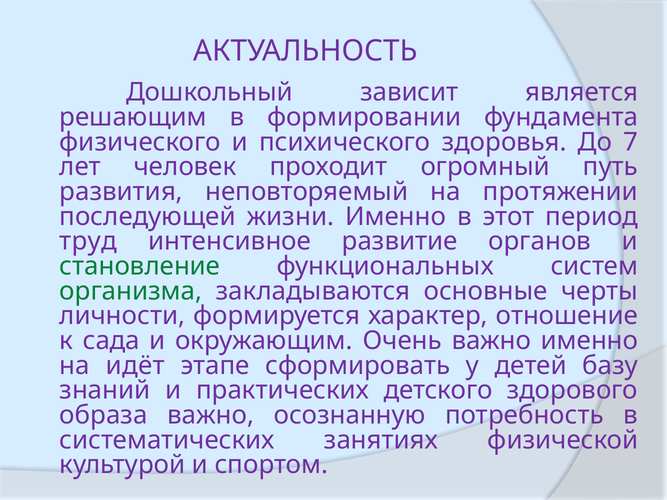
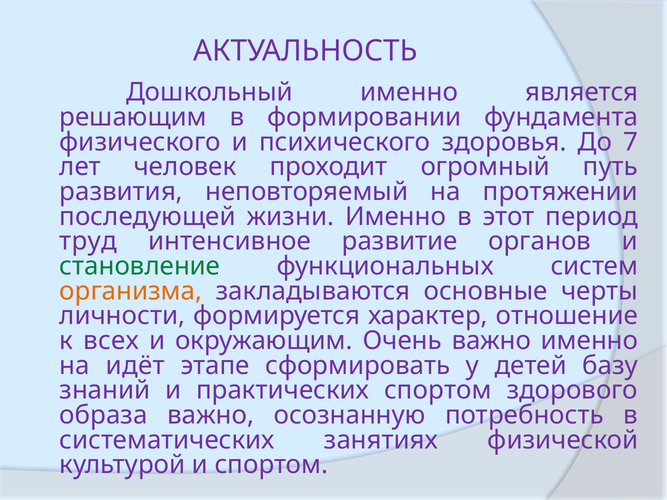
Дошкольный зависит: зависит -> именно (409, 92)
организма colour: green -> orange (131, 291)
сада: сада -> всех (111, 341)
практических детского: детского -> спортом (438, 391)
